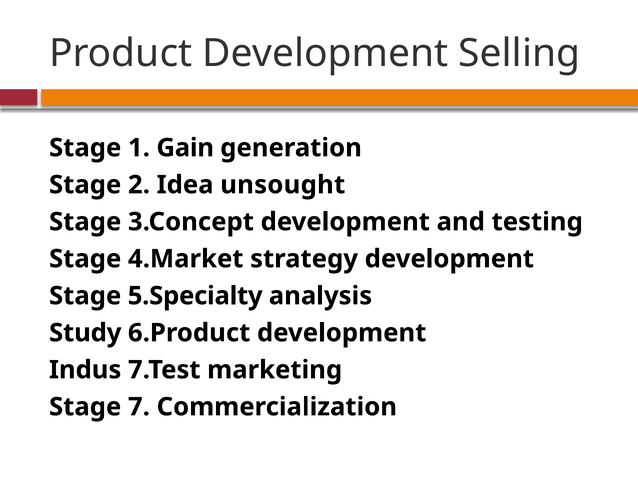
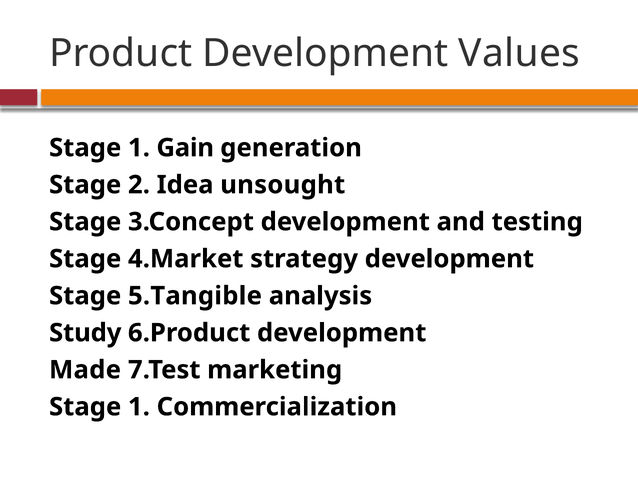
Selling: Selling -> Values (519, 53)
5.Specialty: 5.Specialty -> 5.Tangible (195, 296)
Indus: Indus -> Made (85, 370)
7: 7 -> 1 (139, 407)
